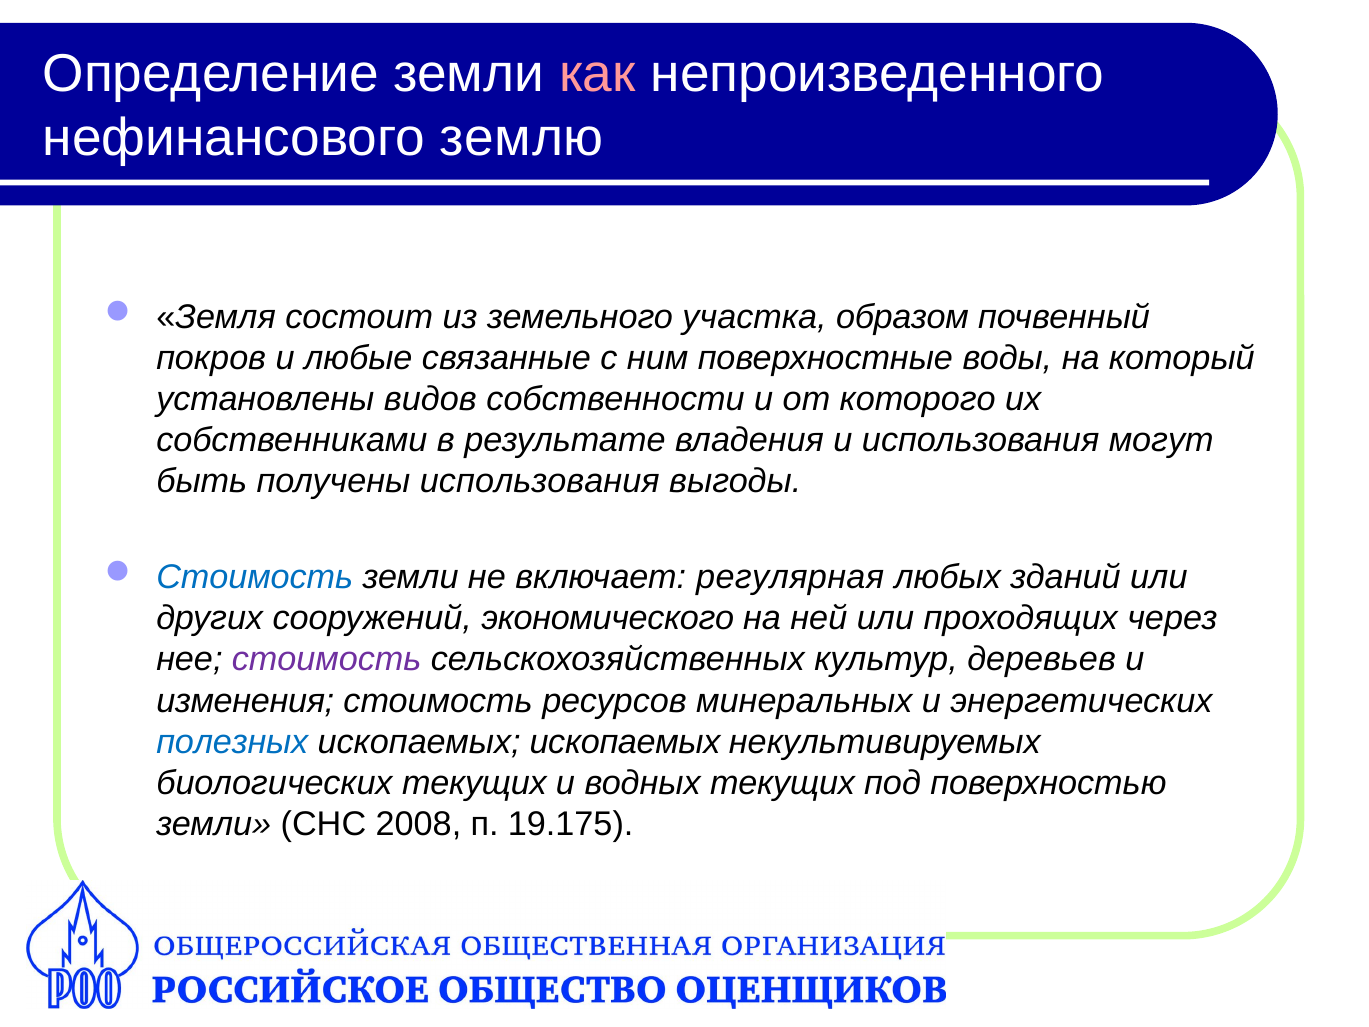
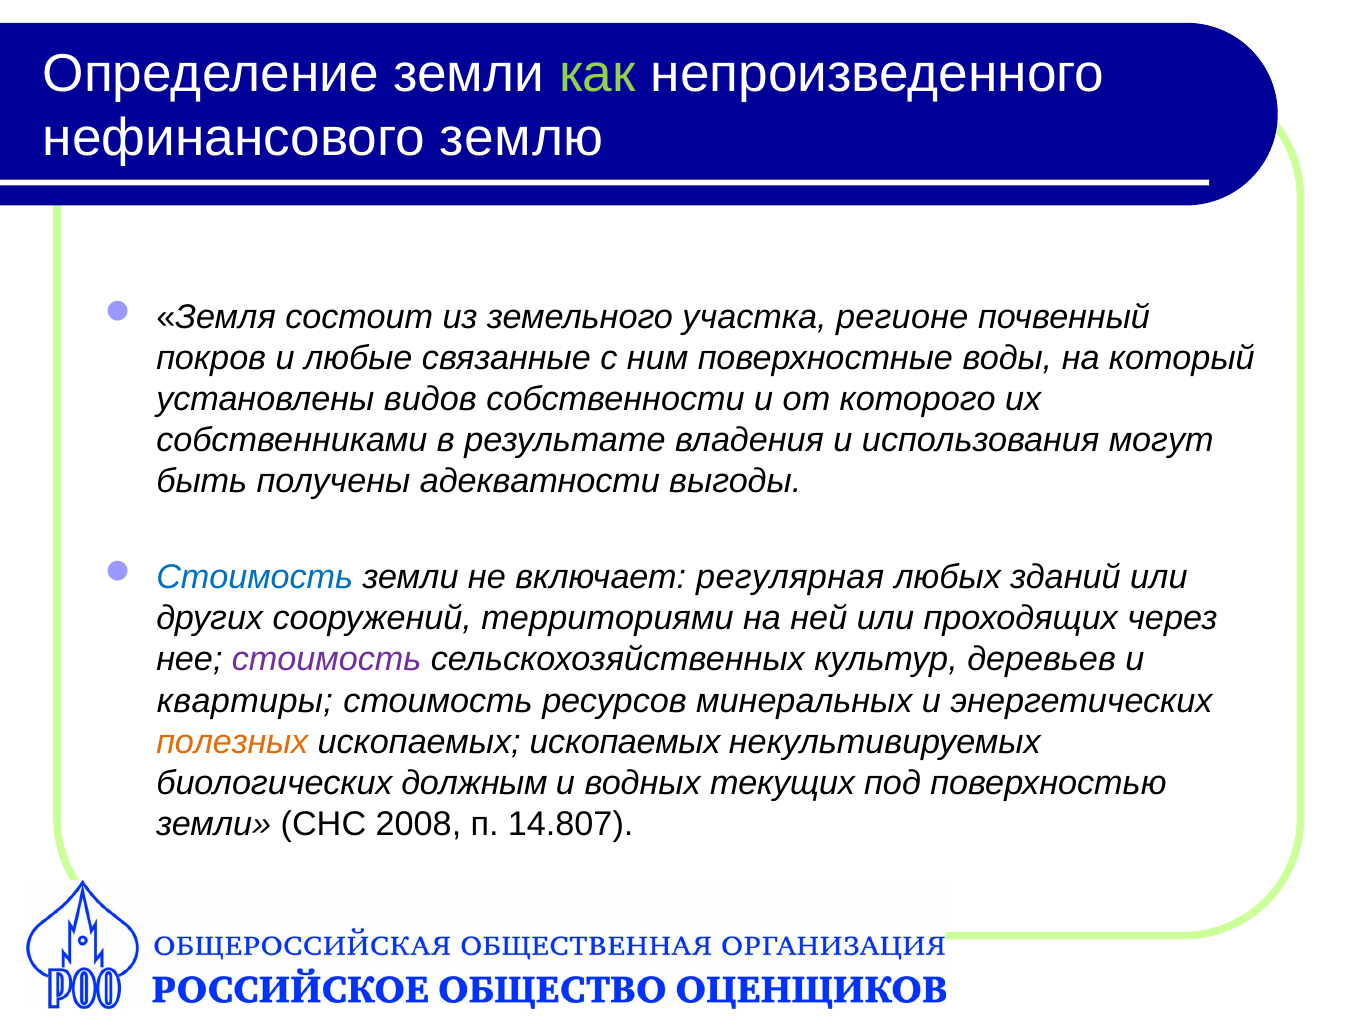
как colour: pink -> light green (597, 74)
образом: образом -> регионе (902, 317)
получены использования: использования -> адекватности (540, 482)
экономического: экономического -> территориями (608, 618)
изменения: изменения -> квартиры (245, 701)
полезных colour: blue -> orange (232, 742)
биологических текущих: текущих -> должным (474, 783)
19.175: 19.175 -> 14.807 (571, 824)
